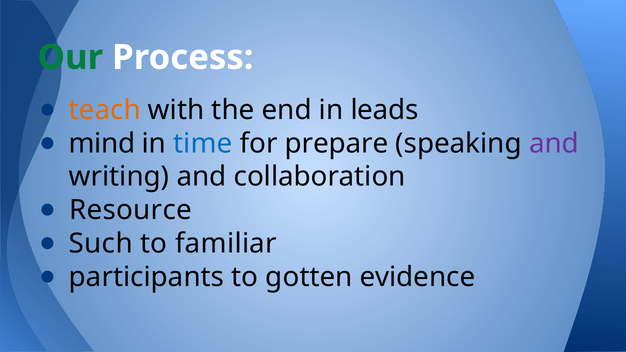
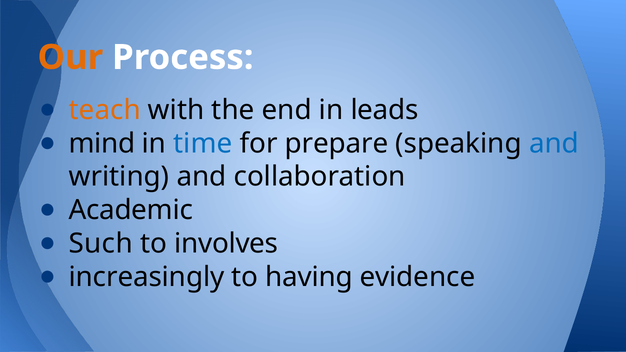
Our colour: green -> orange (70, 57)
and colour: purple -> blue (554, 143)
Resource: Resource -> Academic (131, 210)
familiar: familiar -> involves (226, 244)
participants: participants -> increasingly (147, 277)
gotten: gotten -> having (309, 277)
